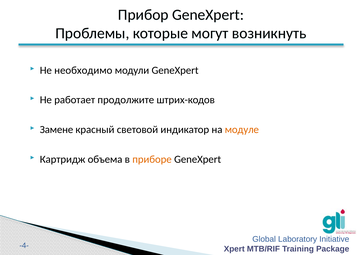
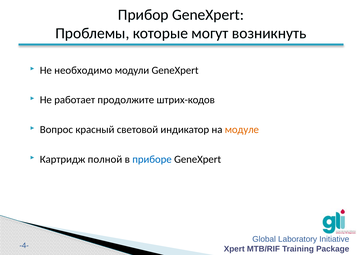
Замене: Замене -> Вопрос (56, 130)
объема: объема -> полной (105, 160)
приборе colour: orange -> blue (152, 160)
